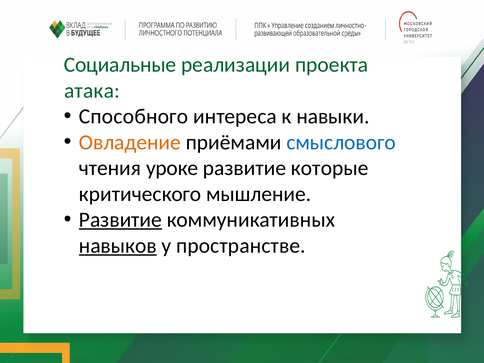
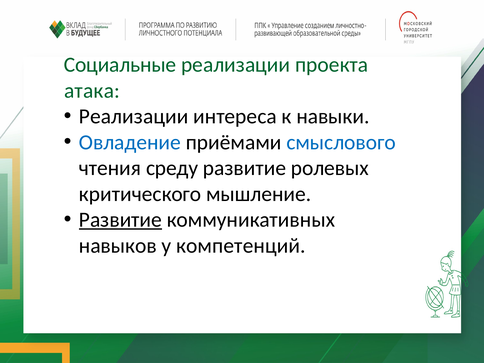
Способного: Способного -> Реализации (134, 117)
Овладение colour: orange -> blue (130, 142)
уроке: уроке -> среду (172, 168)
которые: которые -> ролевых (330, 168)
навыков underline: present -> none (118, 246)
пространстве: пространстве -> компетенций (241, 246)
